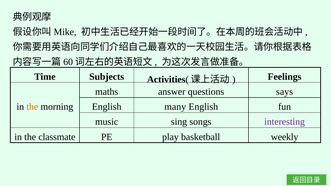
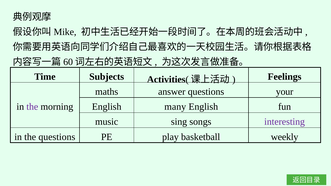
says: says -> your (285, 92)
the colour: orange -> purple (32, 107)
the classmate: classmate -> questions (57, 137)
